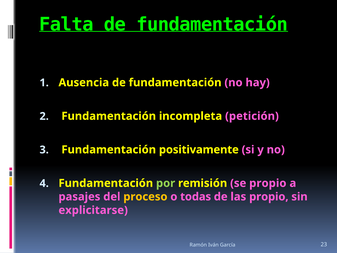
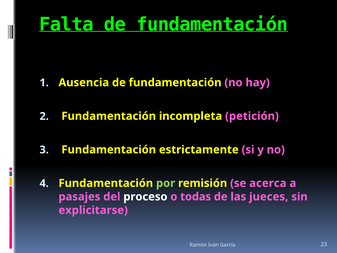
positivamente: positivamente -> estrictamente (199, 150)
se propio: propio -> acerca (268, 183)
proceso colour: yellow -> white (145, 197)
las propio: propio -> jueces (269, 197)
